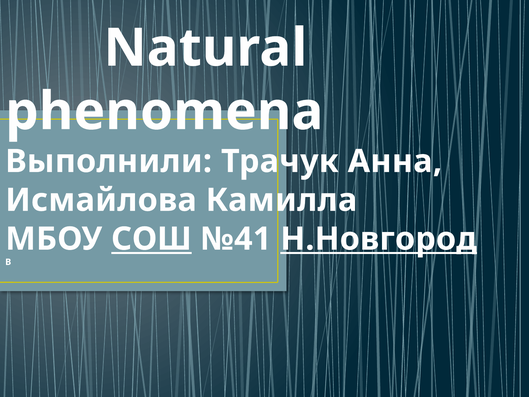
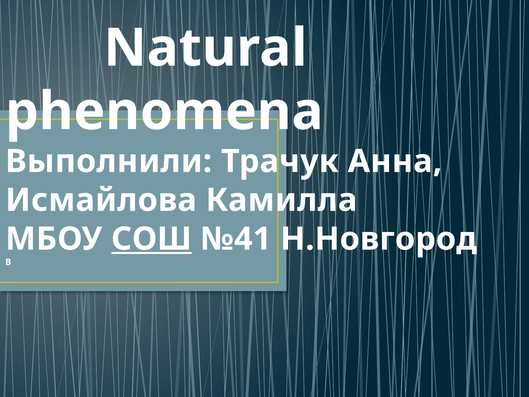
Н.Новгород underline: present -> none (379, 239)
